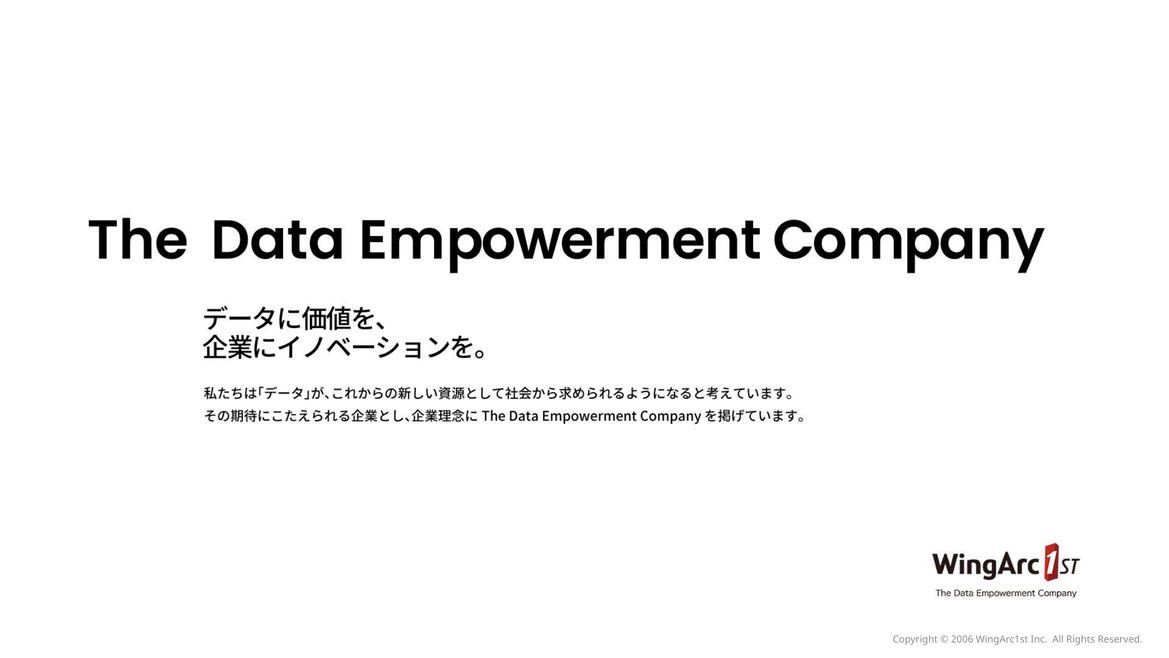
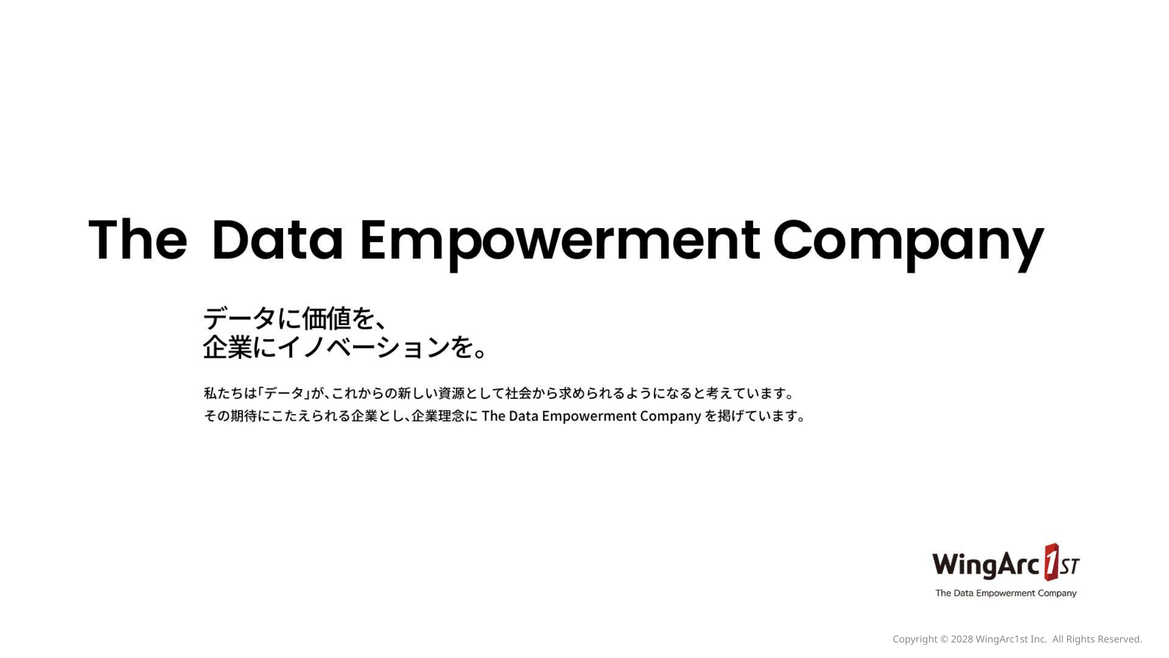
2006: 2006 -> 2028 (962, 639)
